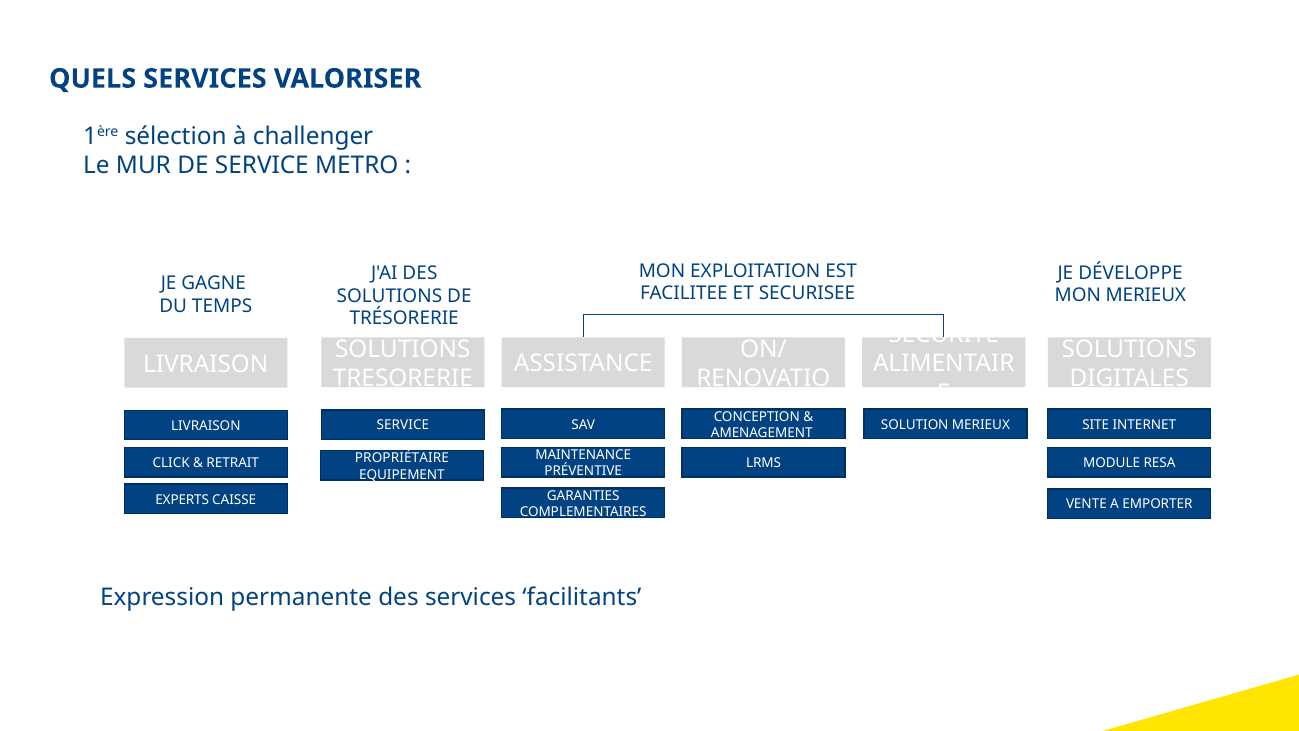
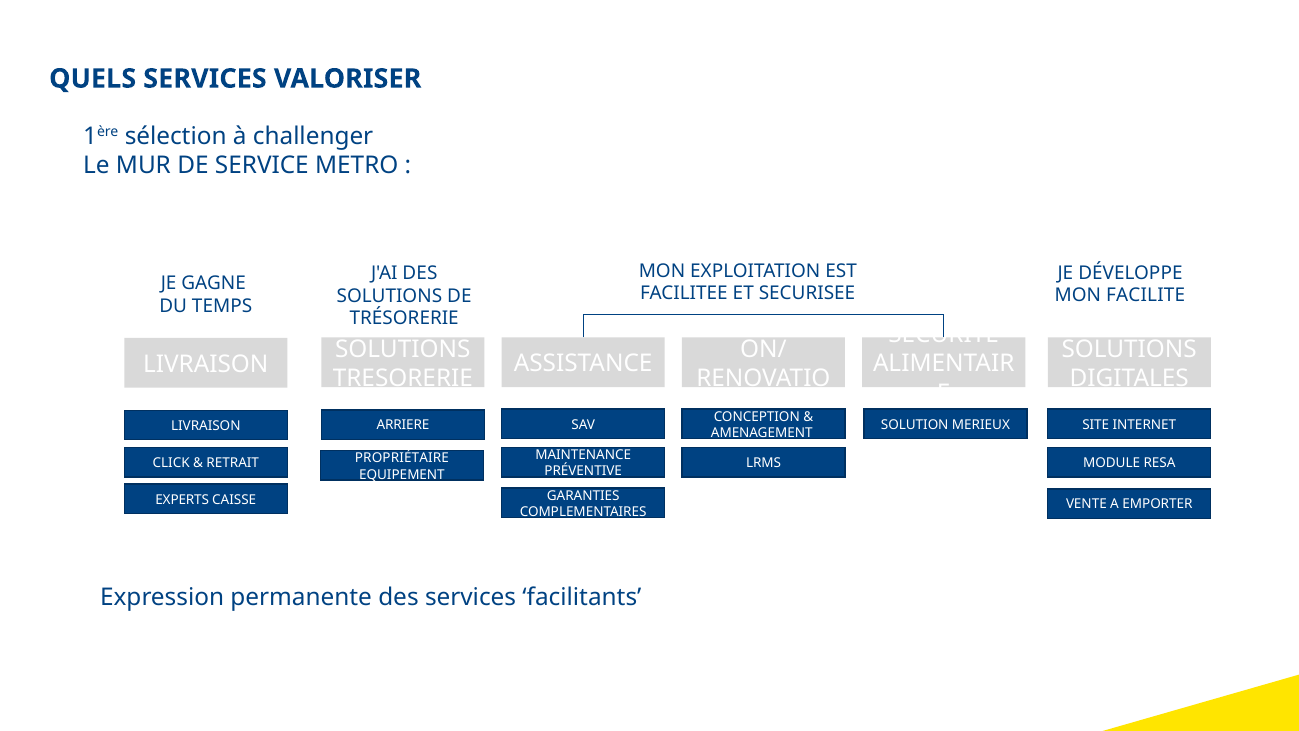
MON MERIEUX: MERIEUX -> FACILITE (1146, 295)
SERVICE: SERVICE -> ARRIERE (403, 425)
